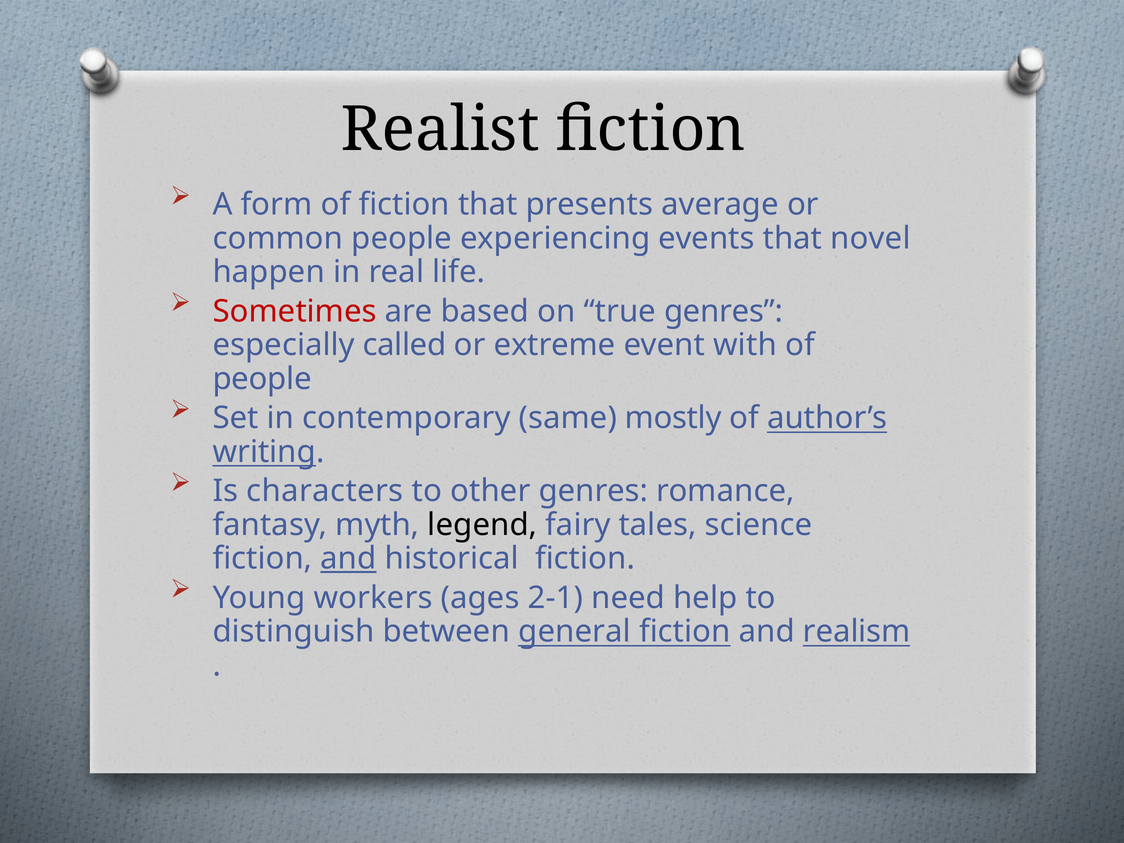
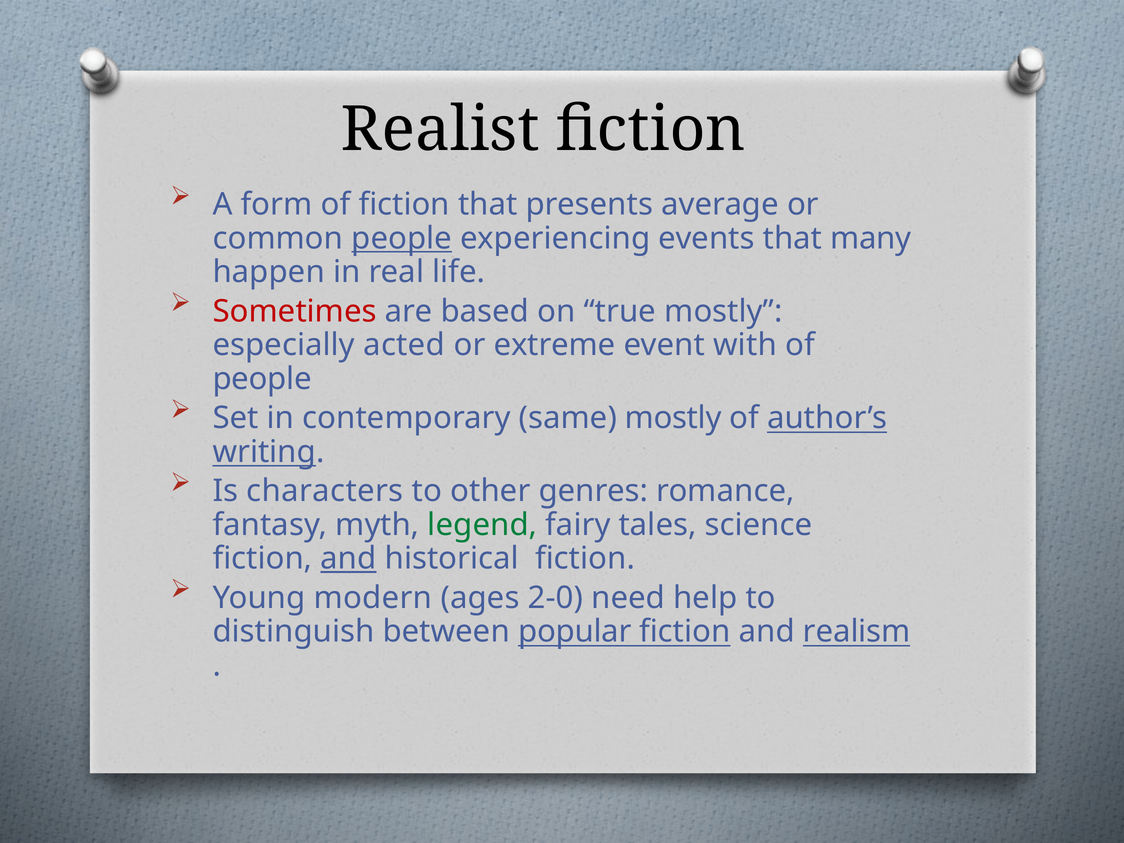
people underline: none -> present (402, 238)
novel: novel -> many (871, 238)
true genres: genres -> mostly (723, 311)
called: called -> acted (404, 345)
legend colour: black -> green (482, 525)
workers: workers -> modern (373, 598)
2-1: 2-1 -> 2-0 (555, 598)
general: general -> popular (575, 631)
